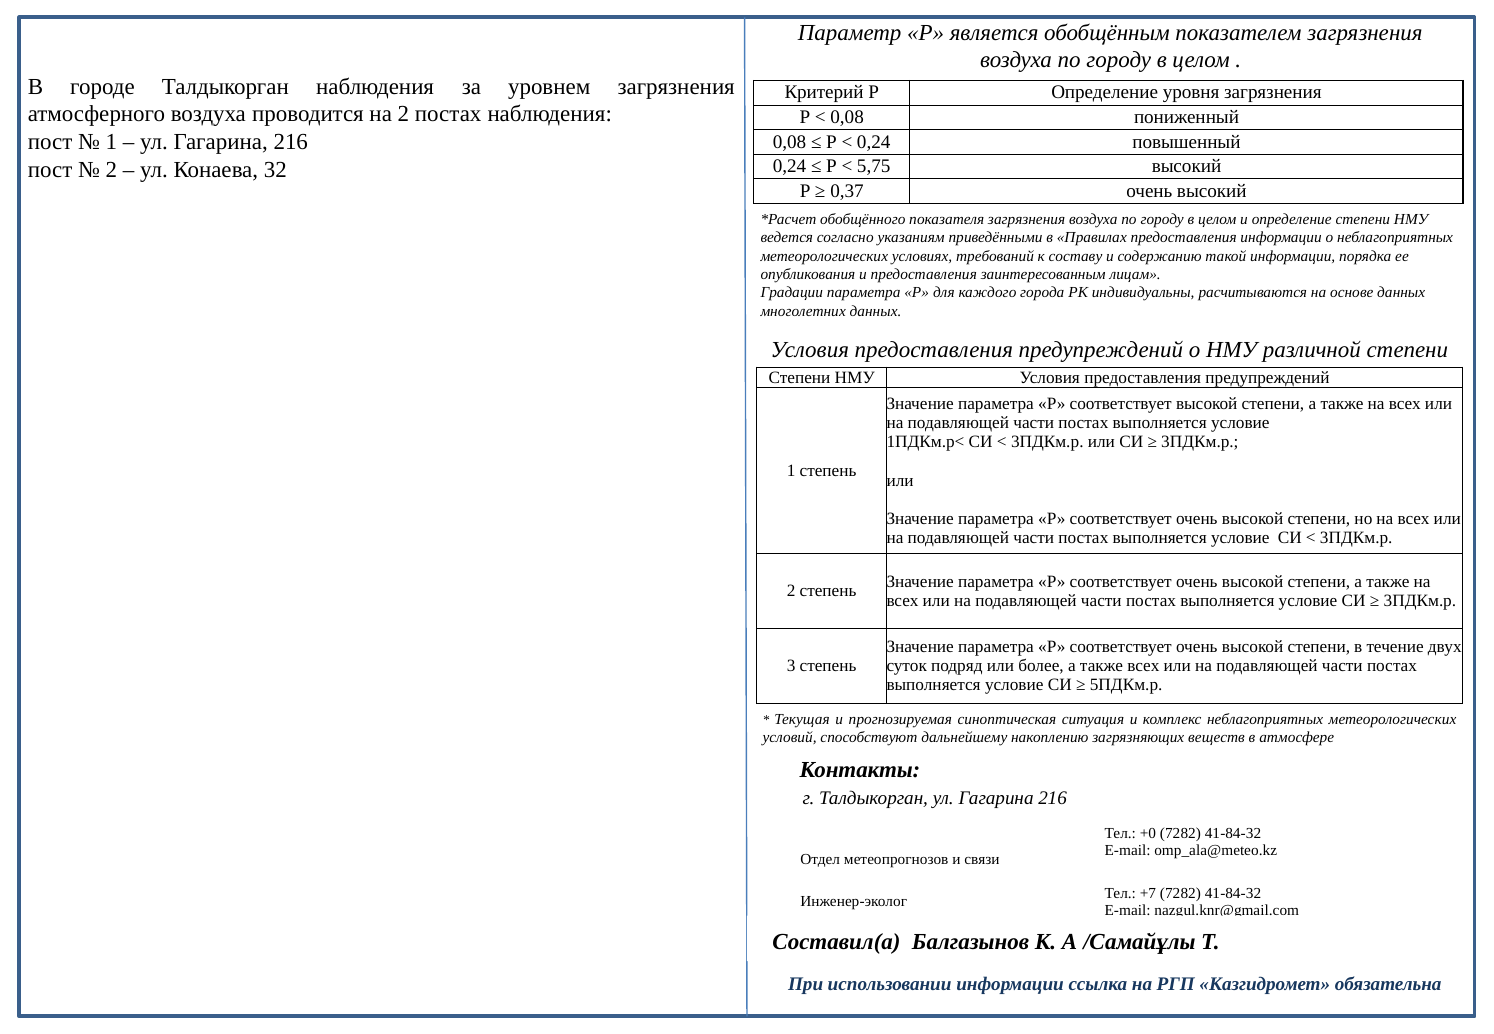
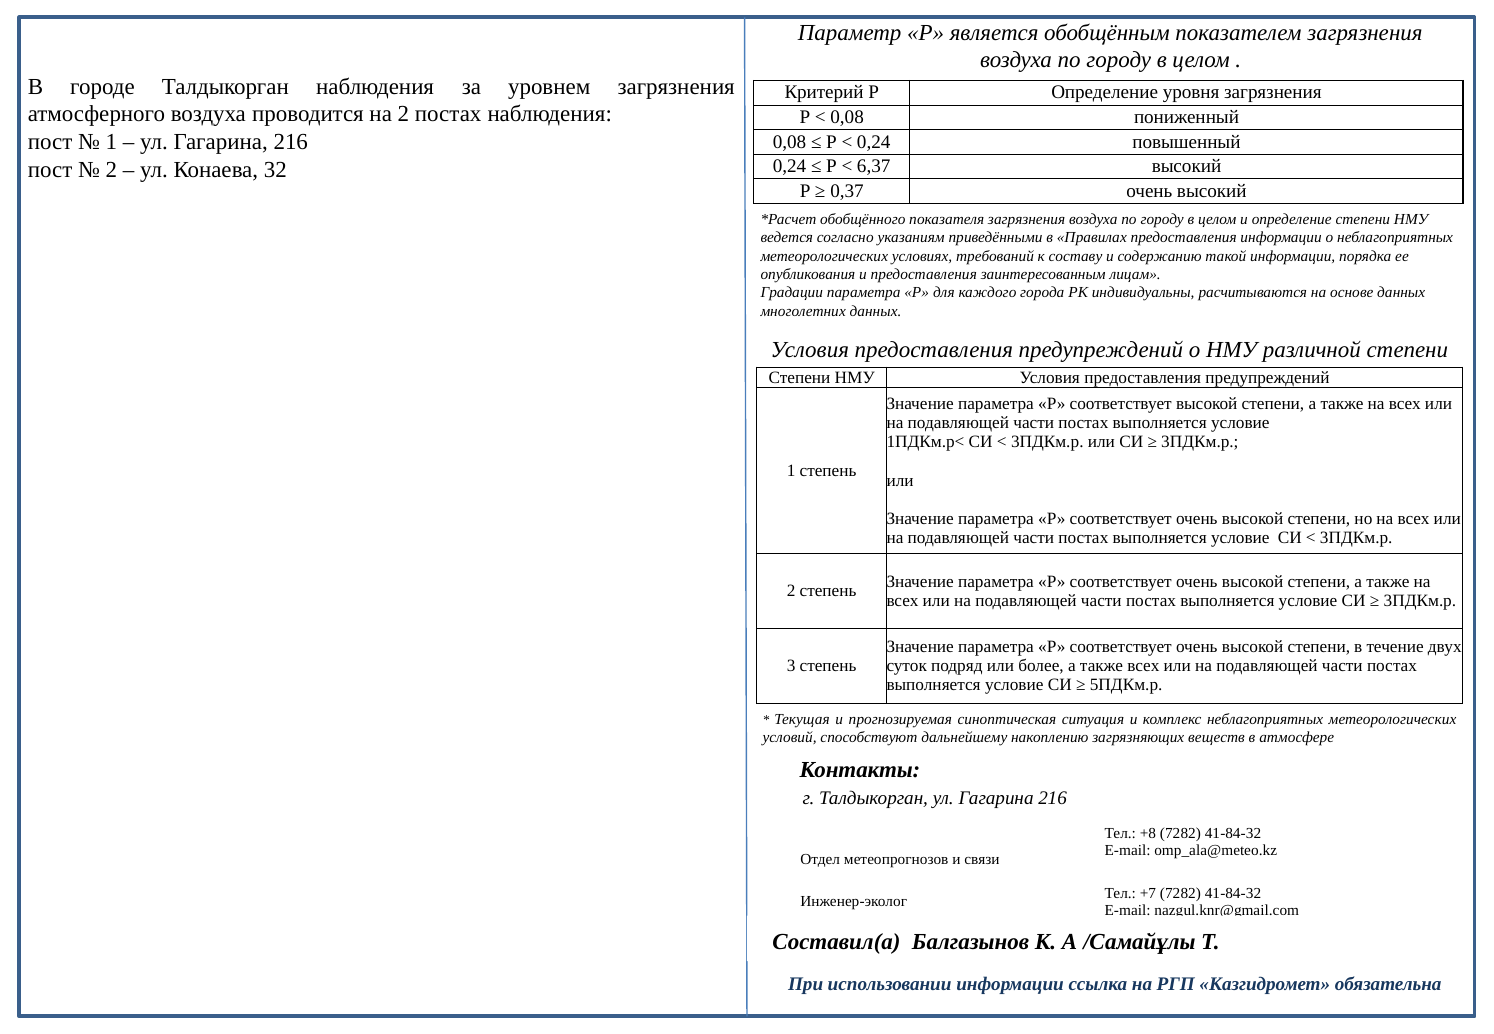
5,75: 5,75 -> 6,37 (874, 166)
+0: +0 -> +8 (1148, 834)
